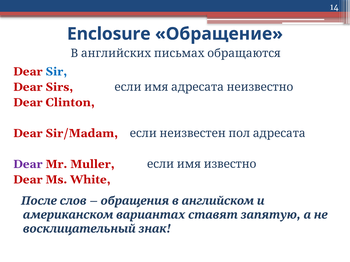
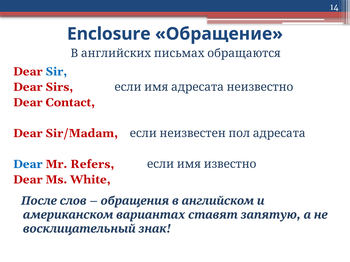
Clinton: Clinton -> Contact (70, 103)
Dear colour: purple -> blue (28, 164)
Muller: Muller -> Refers (92, 164)
